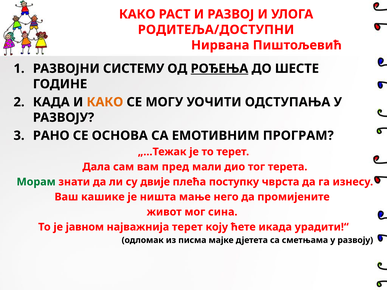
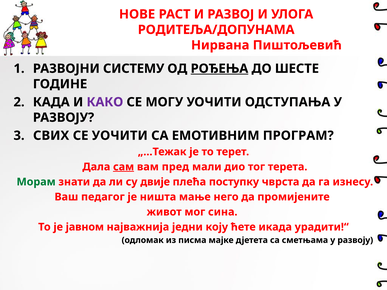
КАКО: КАКО -> НОВЕ (137, 14)
РОДИТЕЉА/ДОСТУПНИ: РОДИТЕЉА/ДОСТУПНИ -> РОДИТЕЉА/ДОПУНАМА (216, 30)
КАКО colour: orange -> purple (105, 102)
РАНО: РАНО -> СВИХ (51, 136)
СЕ ОСНОВА: ОСНОВА -> УОЧИТИ (120, 136)
сам underline: none -> present (124, 167)
кашике: кашике -> педагог (103, 197)
најважнија терет: терет -> једни (187, 227)
